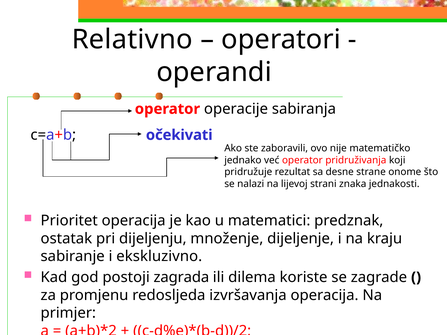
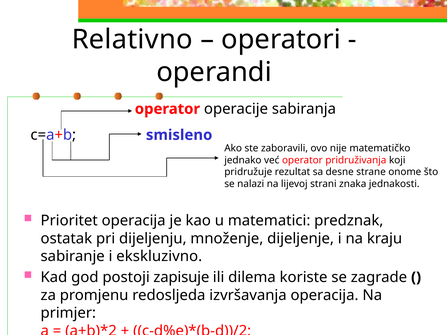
očekivati: očekivati -> smisleno (179, 135)
zagrada: zagrada -> zapisuje (181, 277)
